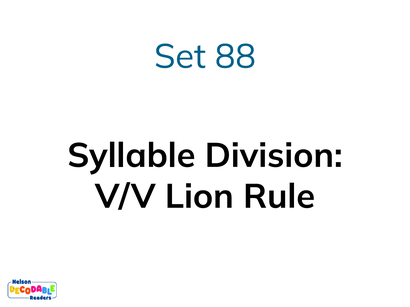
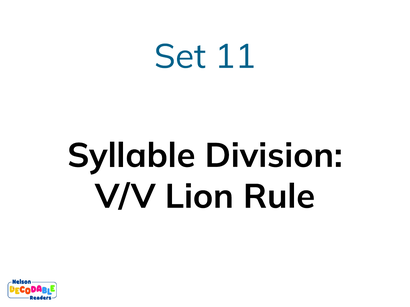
88: 88 -> 11 (235, 57)
